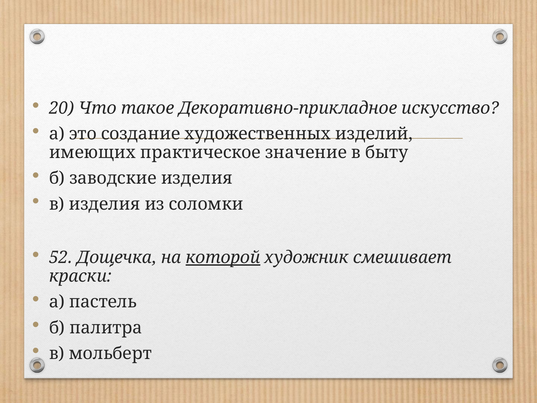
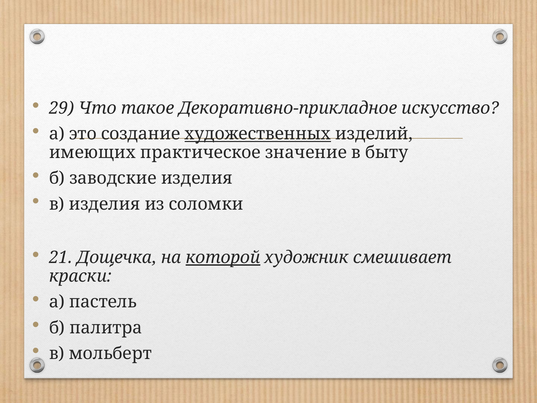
20: 20 -> 29 (62, 108)
художественных underline: none -> present (258, 134)
52: 52 -> 21 (61, 257)
